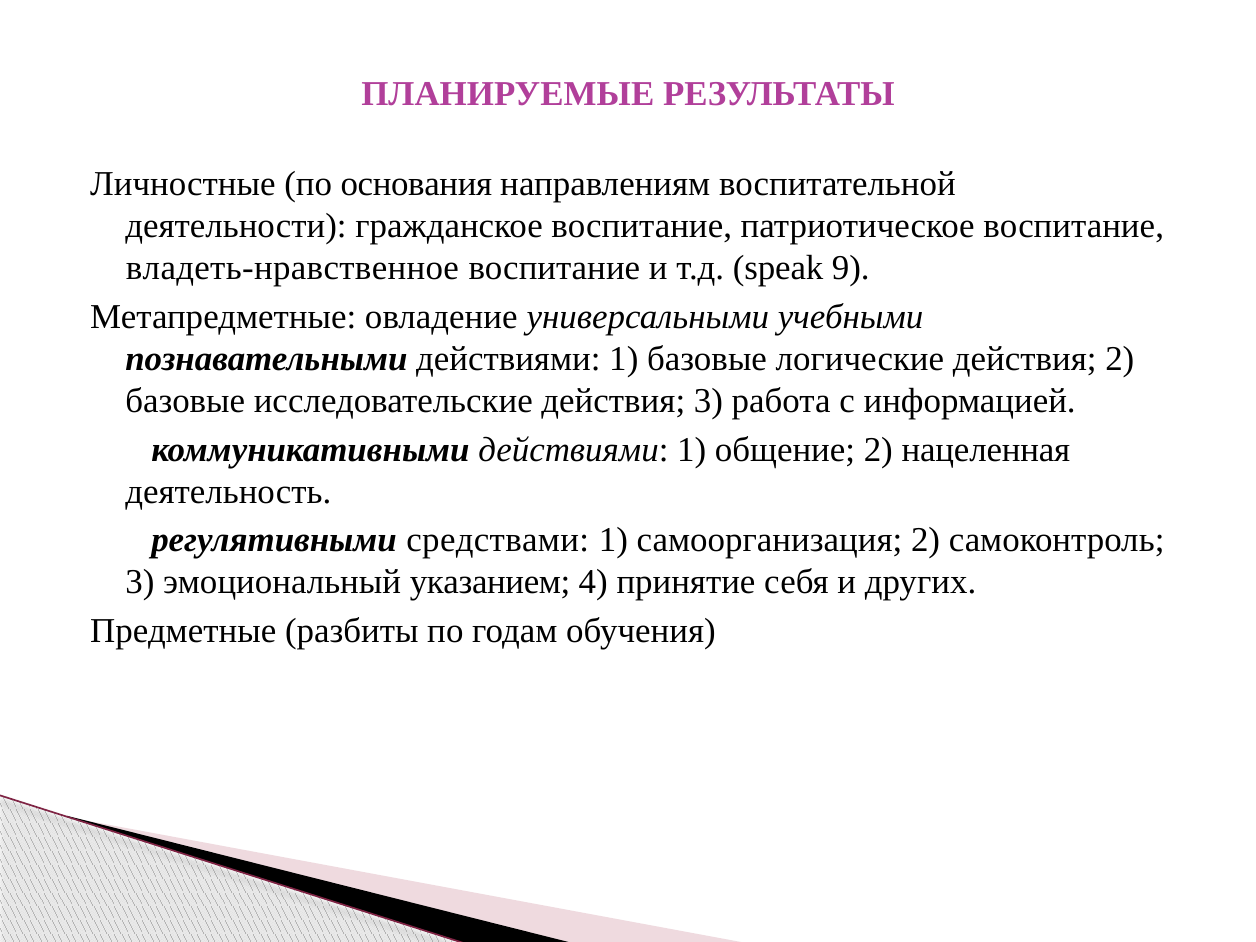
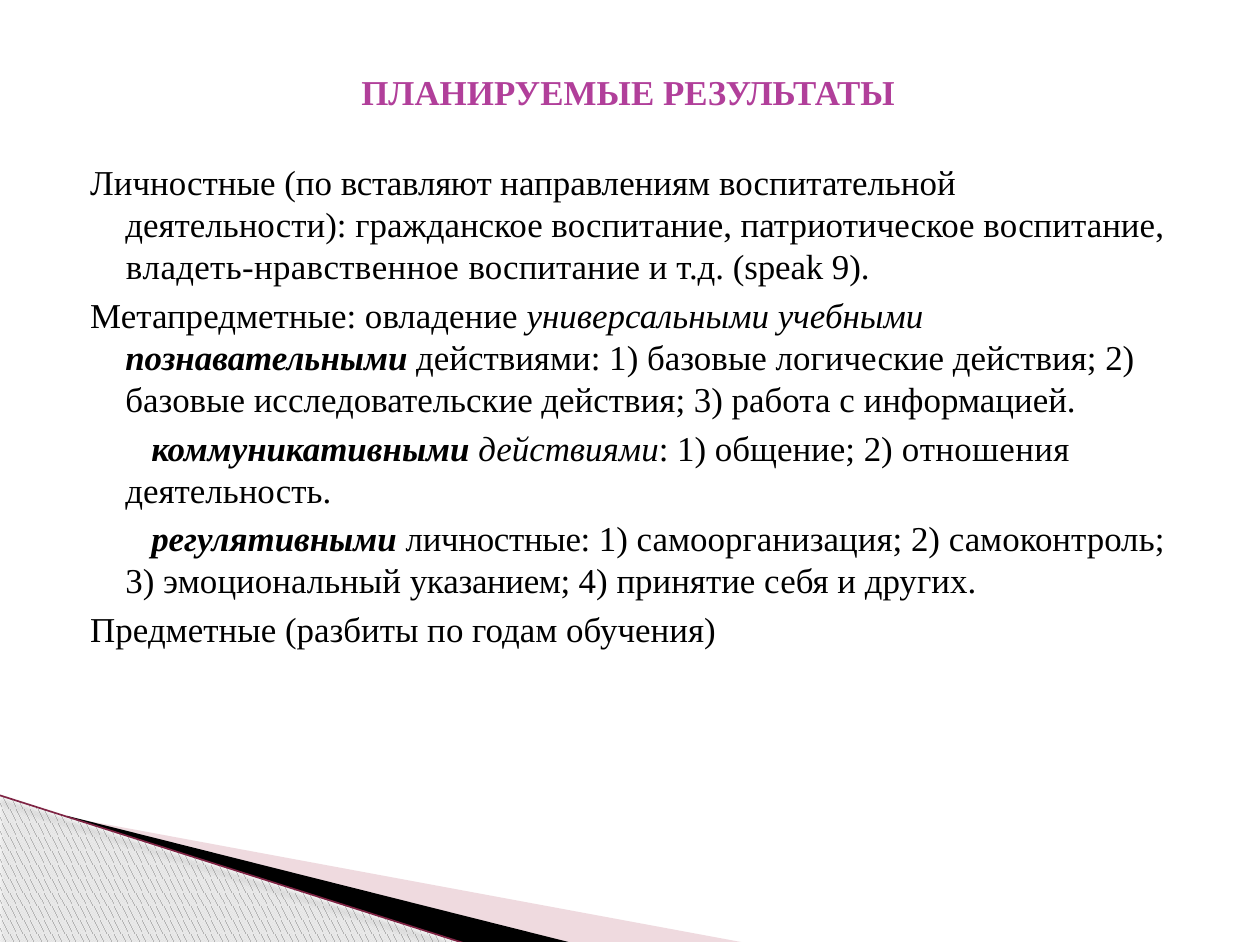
основания: основания -> вставляют (416, 184)
нацеленная: нацеленная -> отношения (986, 450)
регулятивными средствами: средствами -> личностные (498, 540)
